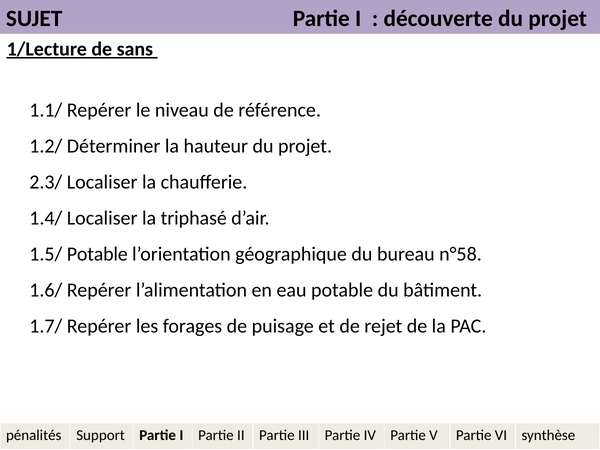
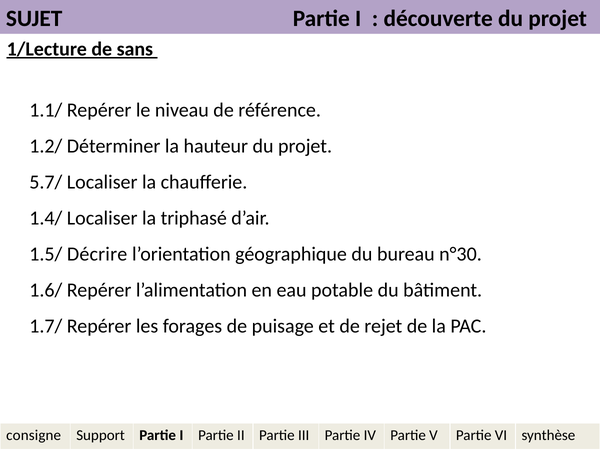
2.3/: 2.3/ -> 5.7/ (46, 182)
1.5/ Potable: Potable -> Décrire (97, 254)
n°58: n°58 -> n°30 (461, 254)
pénalités: pénalités -> consigne (34, 435)
